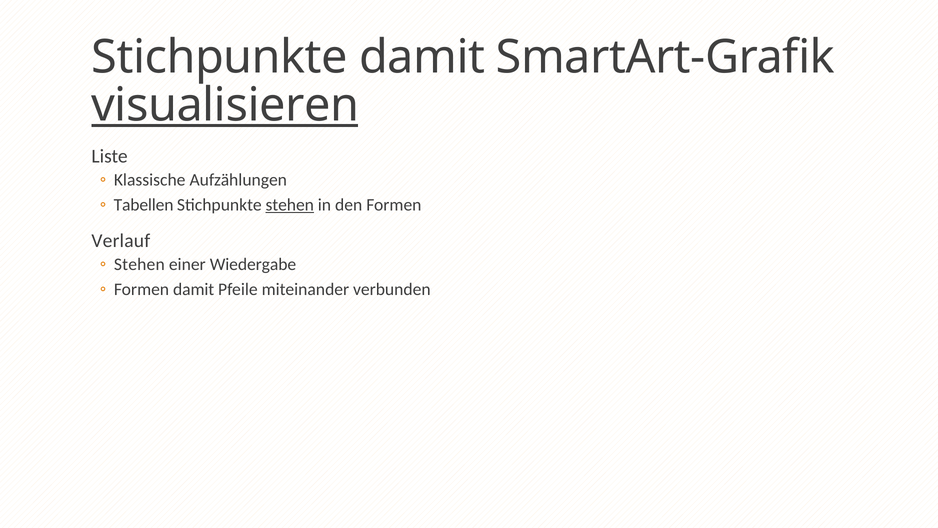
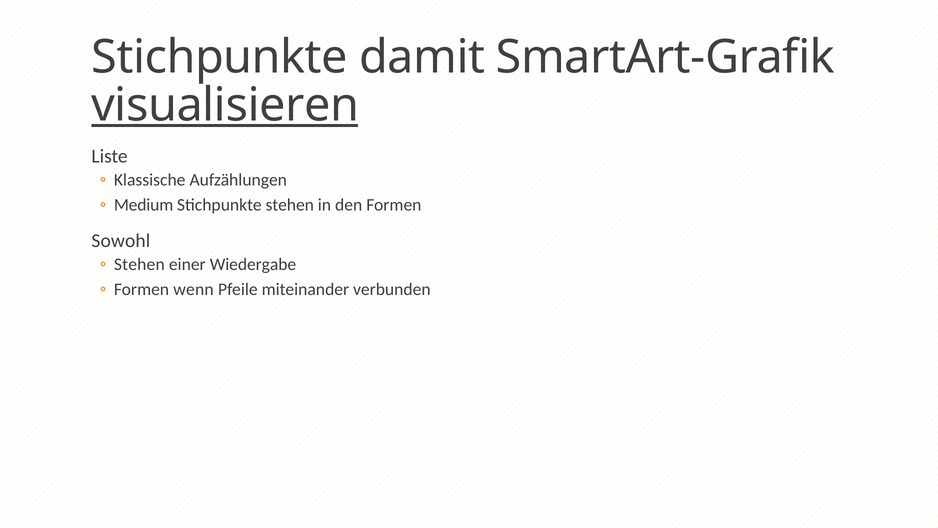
Tabellen: Tabellen -> Medium (144, 205)
stehen underline: present -> none (290, 205)
Verlauf: Verlauf -> Sowohl (121, 240)
Formen damit: damit -> wenn (194, 289)
